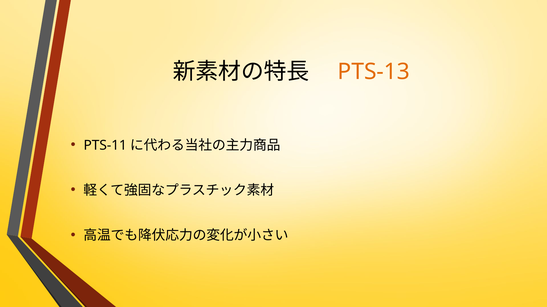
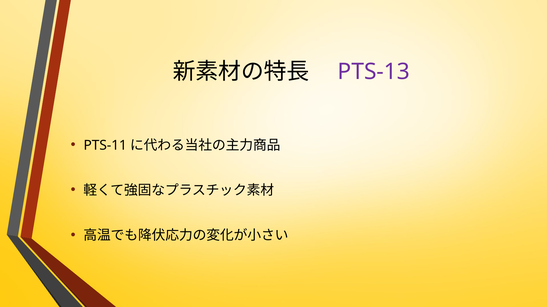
PTS-13 colour: orange -> purple (374, 72)
